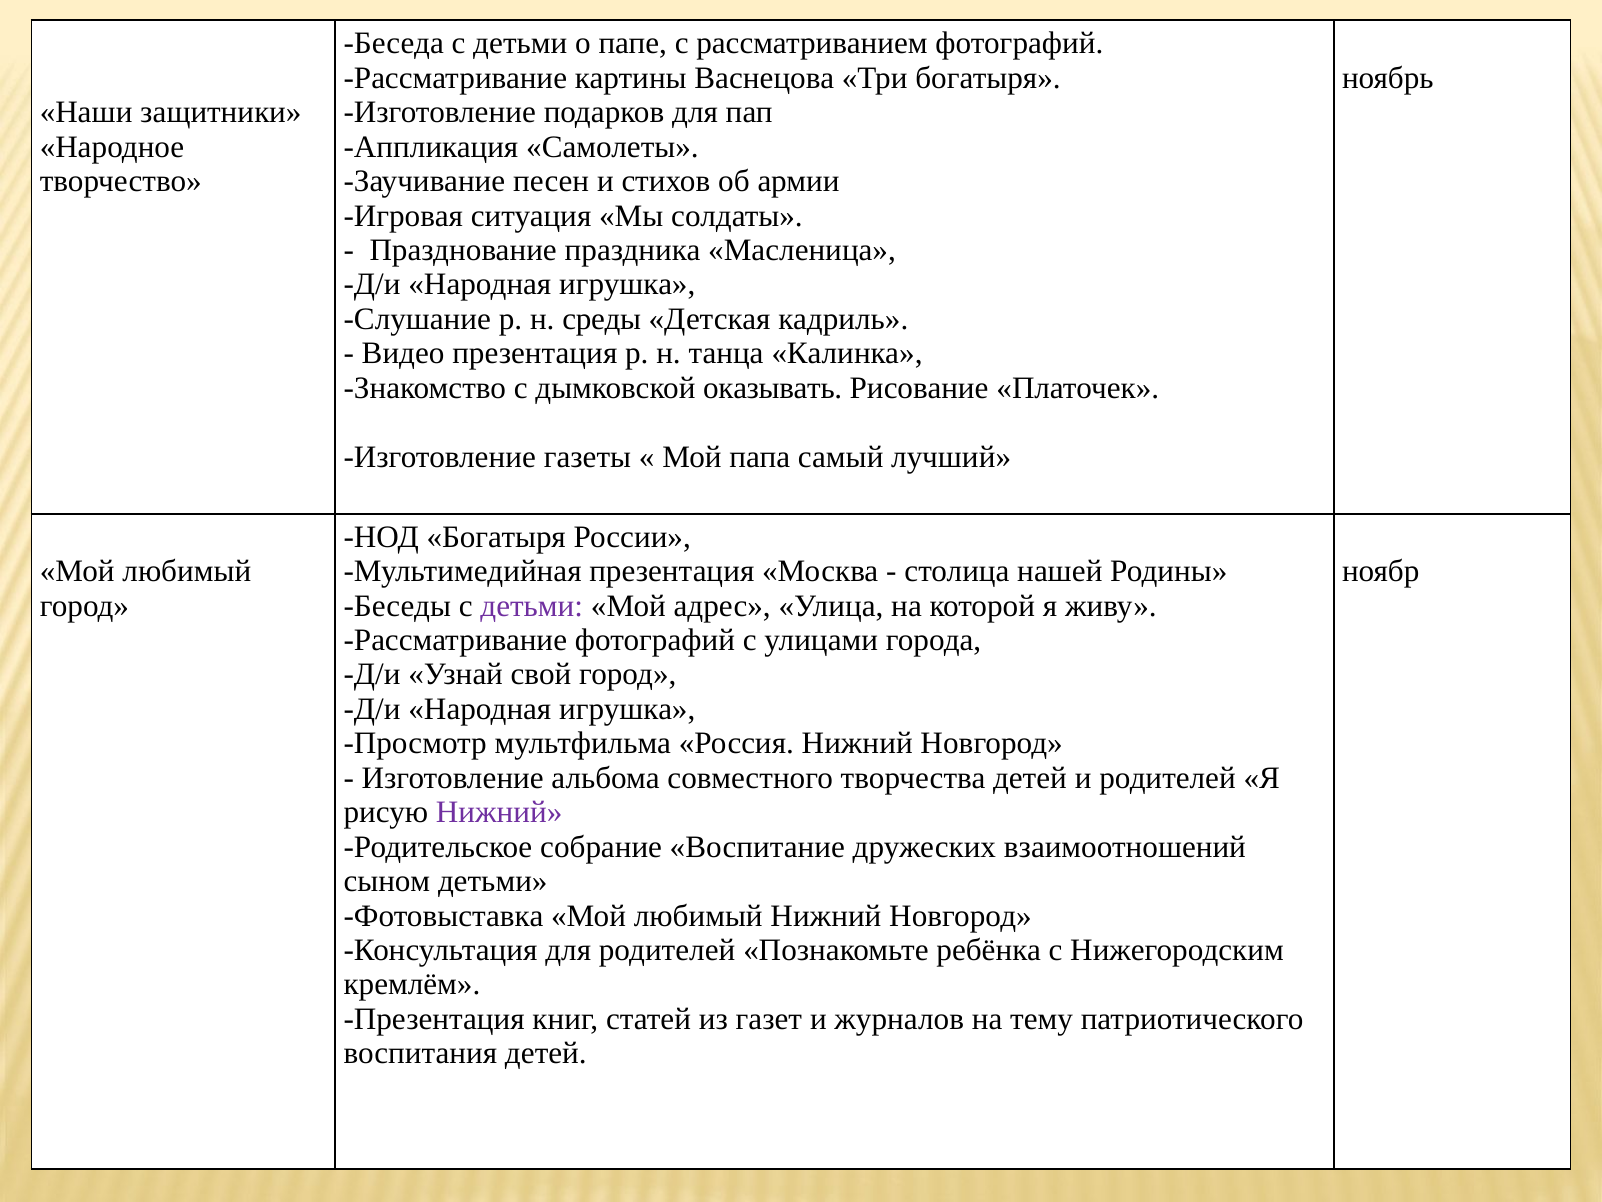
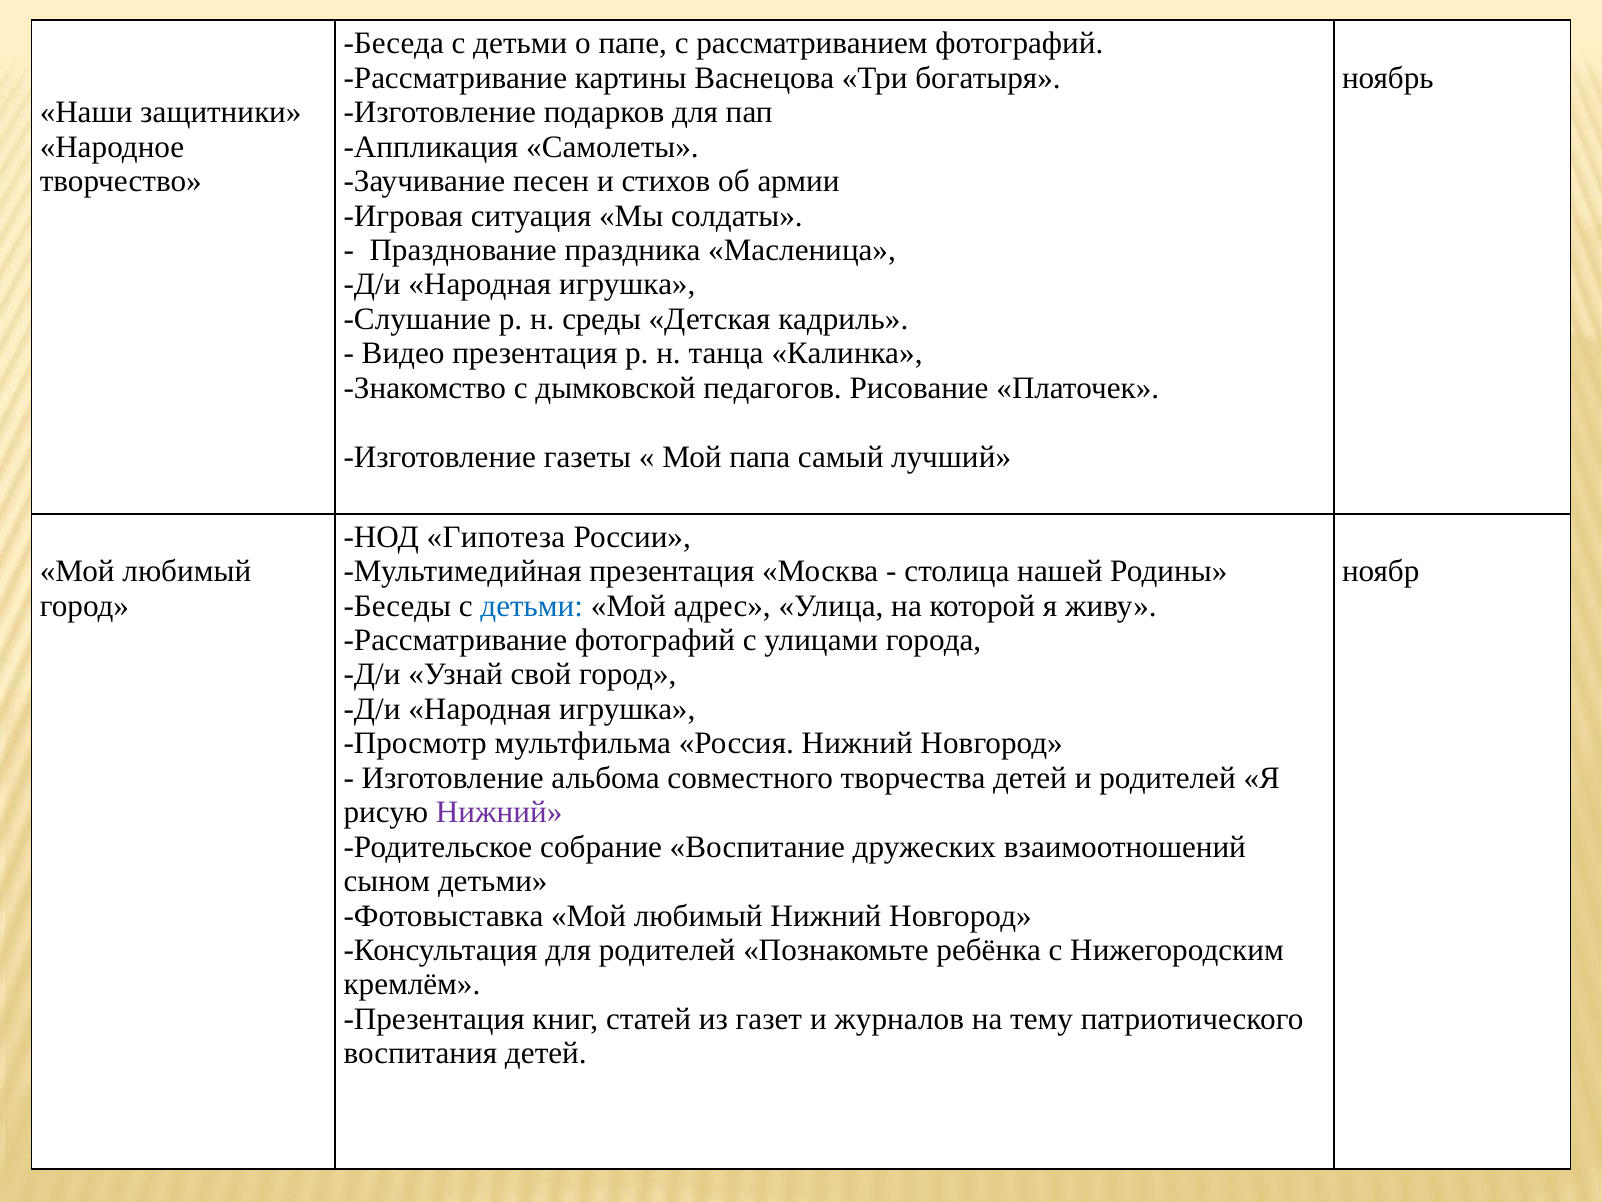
оказывать: оказывать -> педагогов (773, 388)
НОД Богатыря: Богатыря -> Гипотеза (496, 537)
детьми colour: purple -> blue (532, 605)
